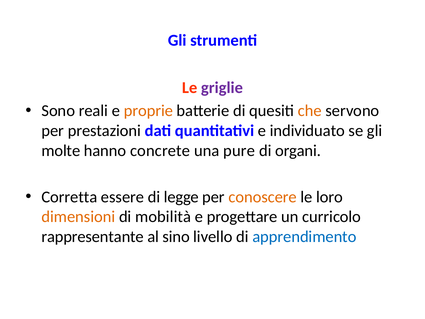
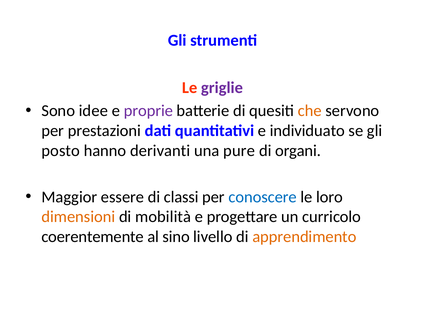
reali: reali -> idee (93, 111)
proprie colour: orange -> purple (148, 111)
molte: molte -> posto (61, 150)
concrete: concrete -> derivanti (160, 150)
Corretta: Corretta -> Maggior (69, 197)
legge: legge -> classi (181, 197)
conoscere colour: orange -> blue (263, 197)
rappresentante: rappresentante -> coerentemente (93, 236)
apprendimento colour: blue -> orange (304, 236)
